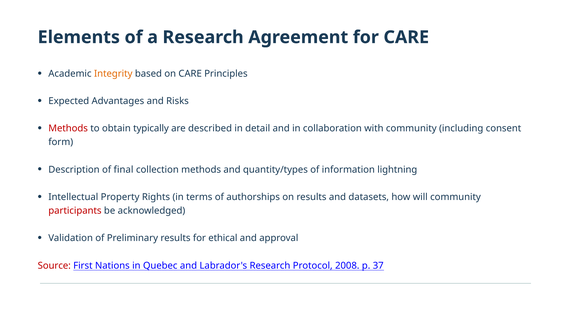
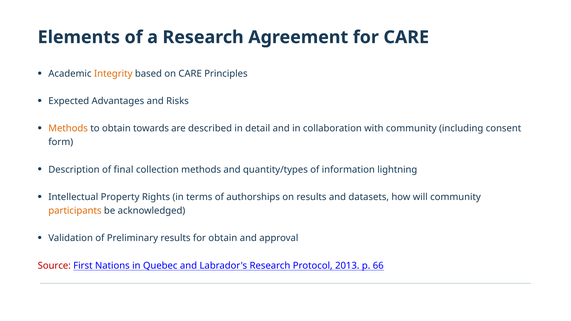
Methods colour: red -> orange (68, 129)
typically: typically -> towards (151, 129)
participants colour: red -> orange (75, 211)
for ethical: ethical -> obtain (223, 238)
2008: 2008 -> 2013 (347, 266)
37: 37 -> 66 (378, 266)
